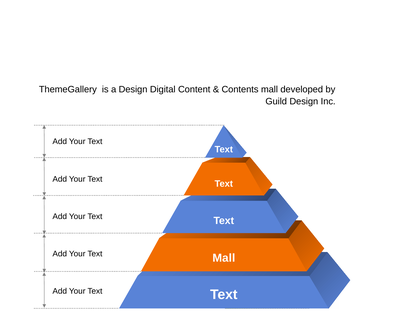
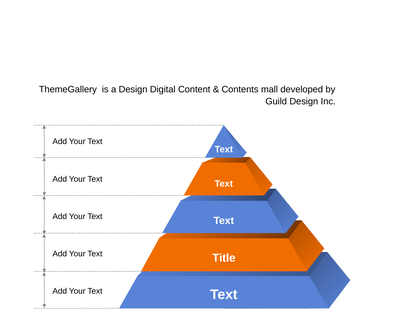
Mall: Mall -> Title (224, 258)
